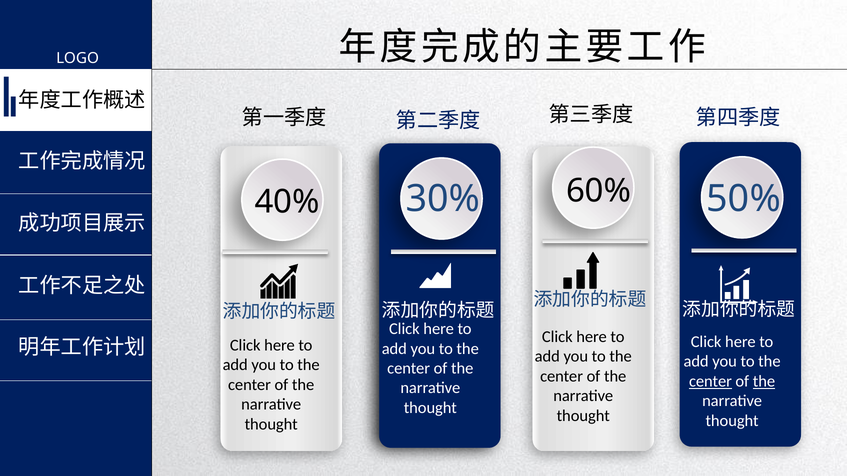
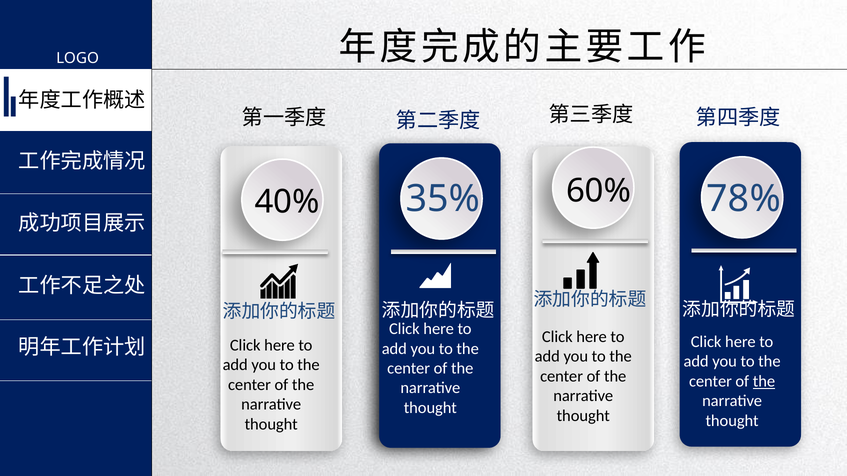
30%: 30% -> 35% (443, 199)
50%: 50% -> 78% (744, 199)
center underline: present -> none (710, 382)
